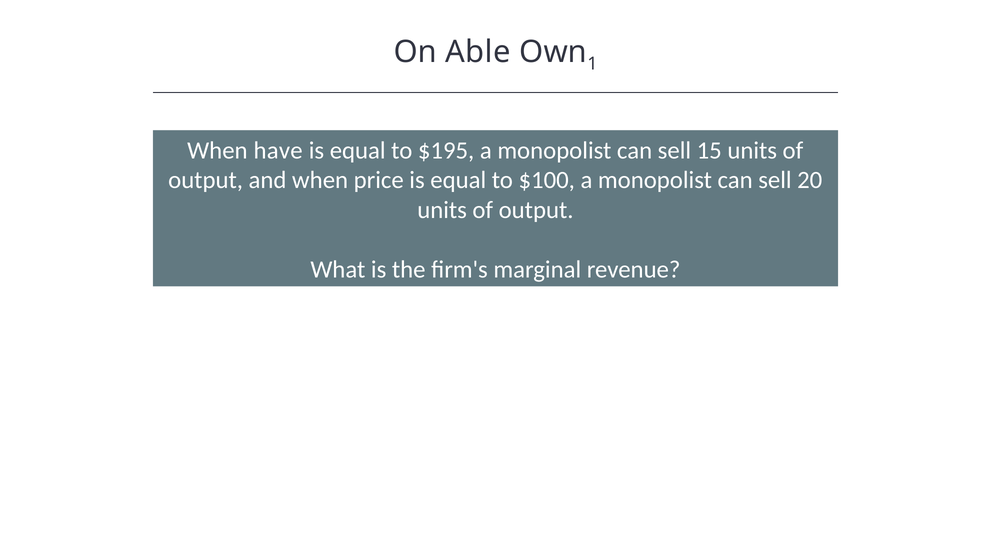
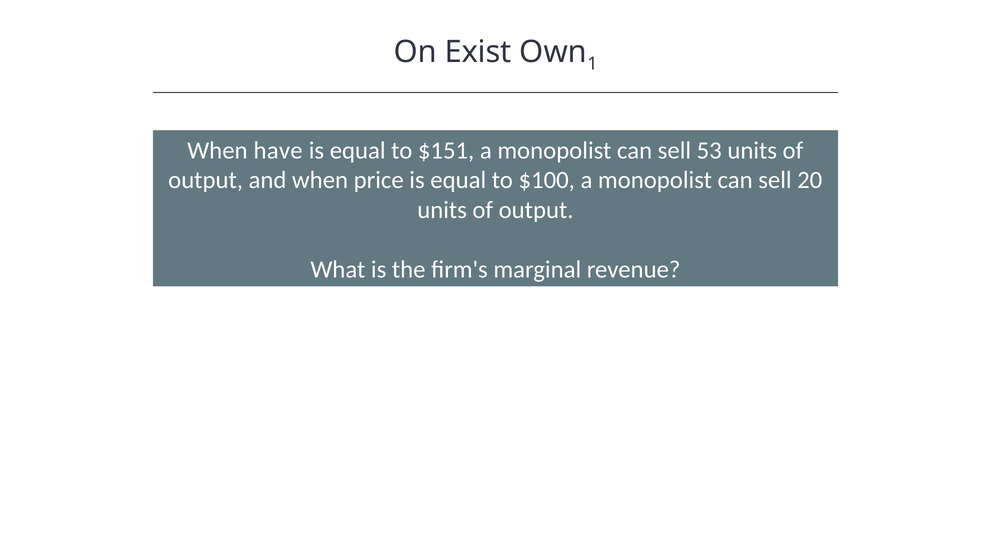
Able: Able -> Exist (478, 52)
$195: $195 -> $151 (446, 150)
15: 15 -> 53 (709, 150)
